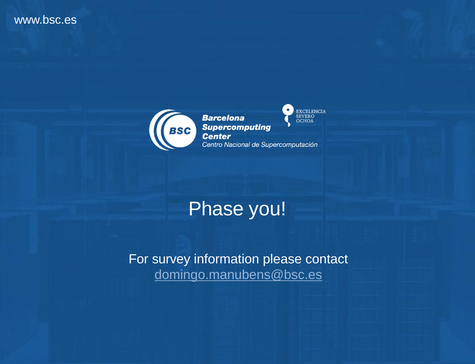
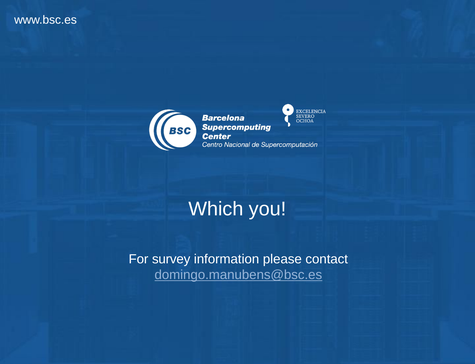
Phase: Phase -> Which (216, 209)
